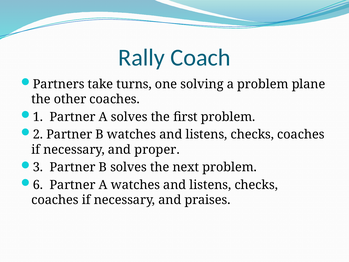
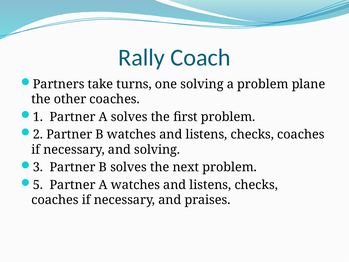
and proper: proper -> solving (157, 150)
6: 6 -> 5 (38, 185)
